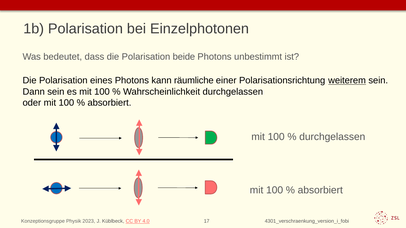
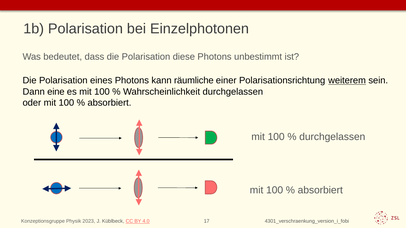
beide: beide -> diese (184, 57)
Dann sein: sein -> eine (56, 92)
